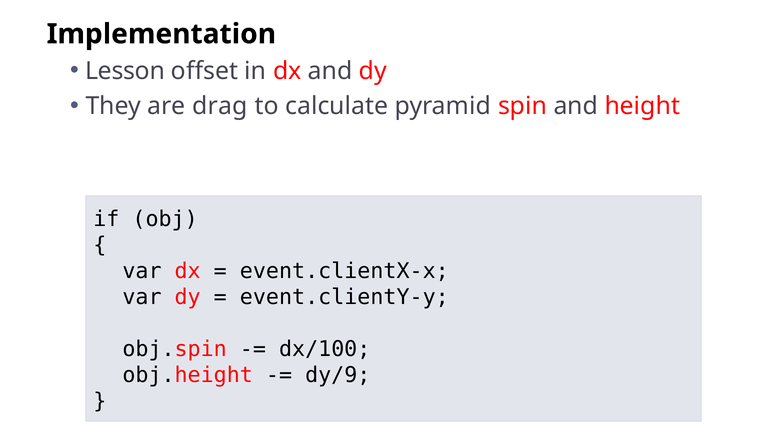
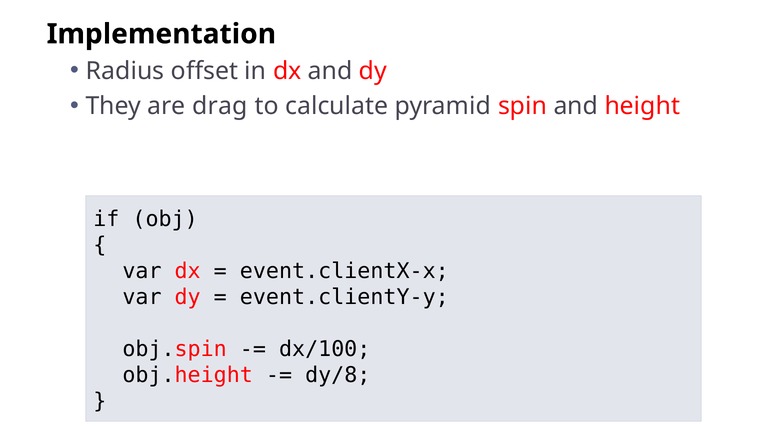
Lesson: Lesson -> Radius (125, 71)
dy/9: dy/9 -> dy/8 (338, 375)
